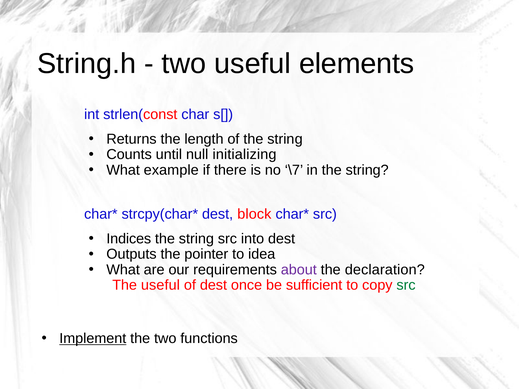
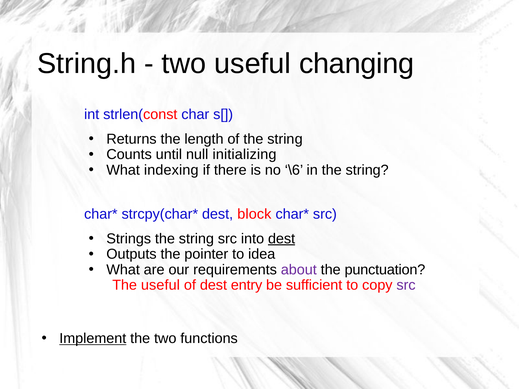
elements: elements -> changing (357, 64)
example: example -> indexing (171, 170)
\7: \7 -> \6 (294, 170)
Indices: Indices -> Strings (129, 239)
dest underline: none -> present (282, 239)
declaration: declaration -> punctuation (385, 270)
once: once -> entry (247, 285)
src colour: green -> purple (406, 285)
